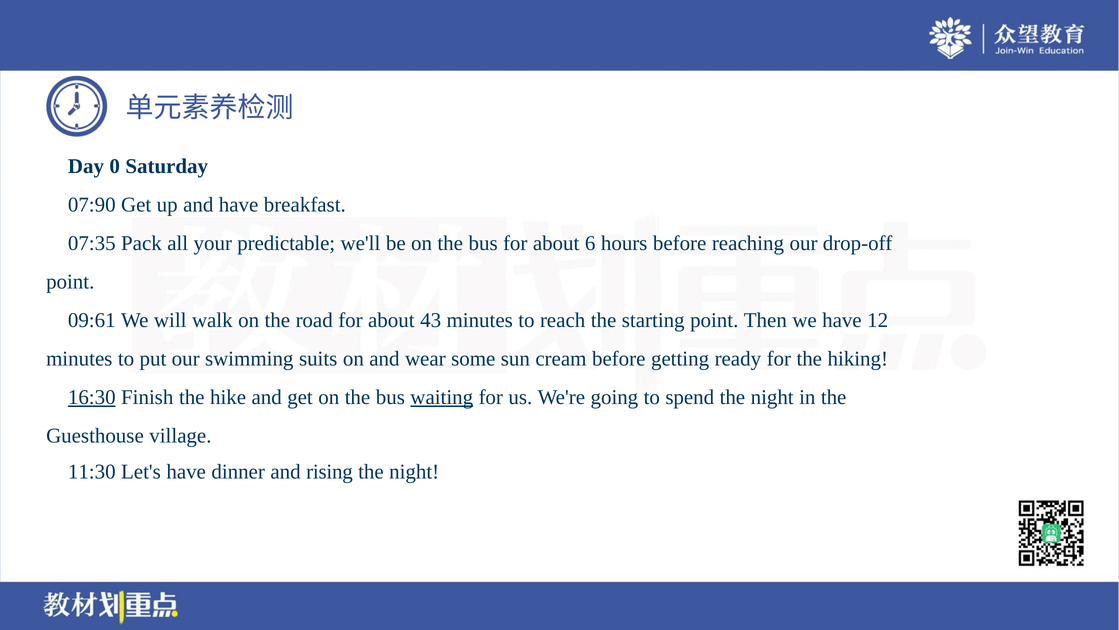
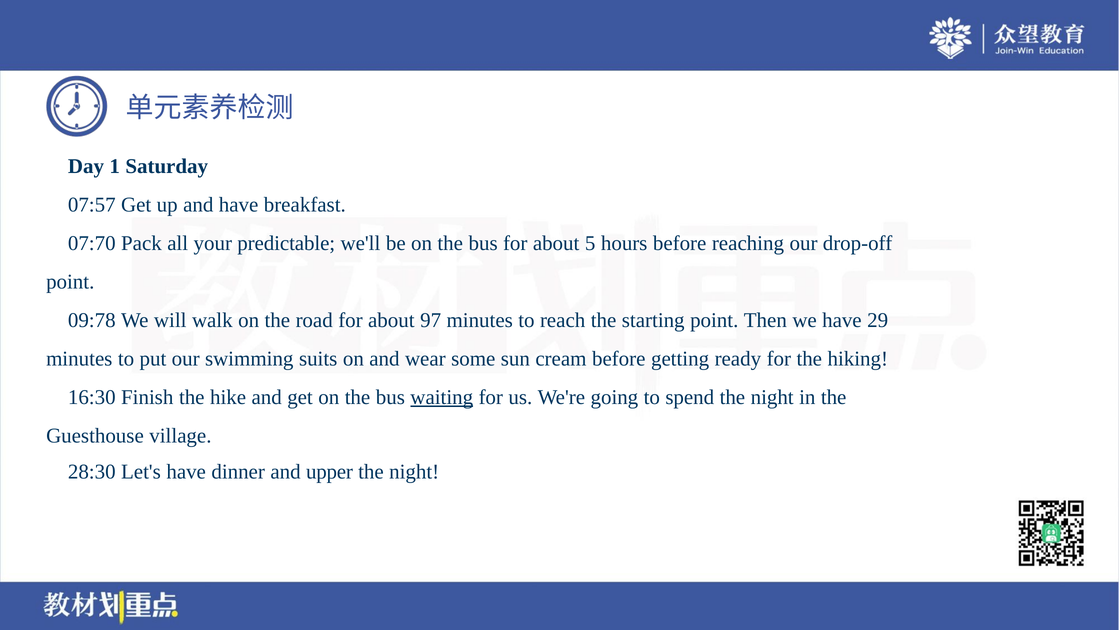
0: 0 -> 1 (115, 166)
07:90: 07:90 -> 07:57 (92, 205)
07:35: 07:35 -> 07:70 (92, 243)
6: 6 -> 5 (590, 243)
09:61: 09:61 -> 09:78 (92, 320)
43: 43 -> 97 (431, 320)
12: 12 -> 29 (878, 320)
16:30 underline: present -> none (92, 397)
11:30: 11:30 -> 28:30 (92, 471)
rising: rising -> upper (329, 471)
